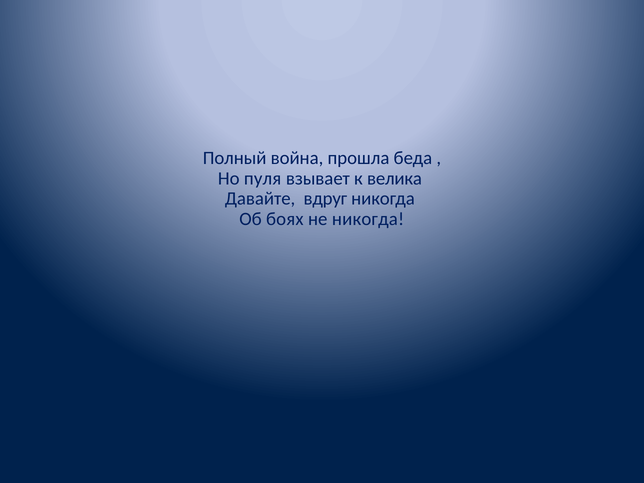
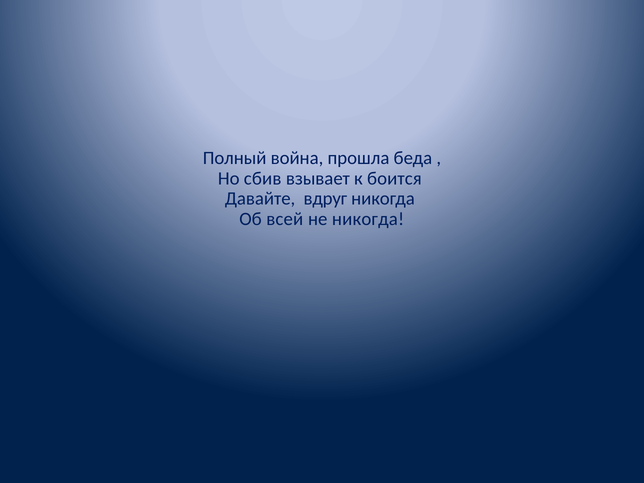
пуля: пуля -> сбив (263, 178)
велика: велика -> боится (394, 178)
боях: боях -> всей (285, 219)
